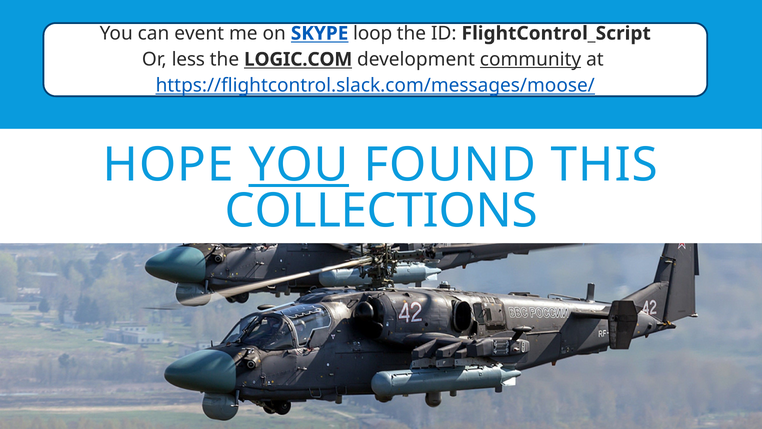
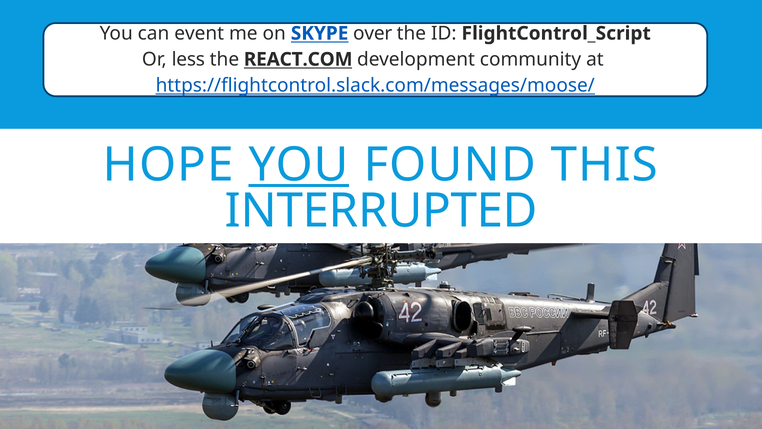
loop: loop -> over (373, 33)
LOGIC.COM: LOGIC.COM -> REACT.COM (298, 59)
community underline: present -> none (531, 59)
COLLECTIONS: COLLECTIONS -> INTERRUPTED (381, 211)
